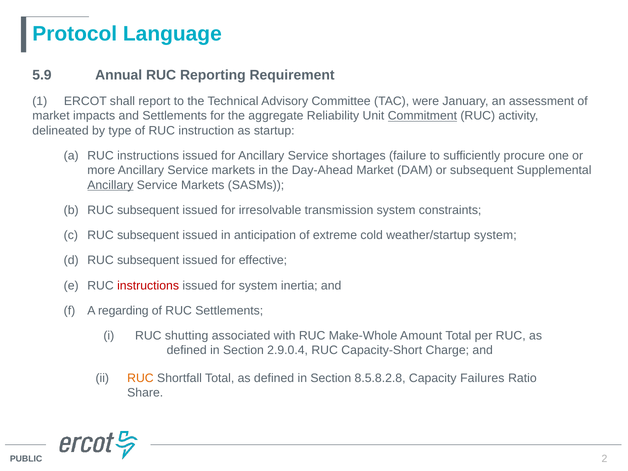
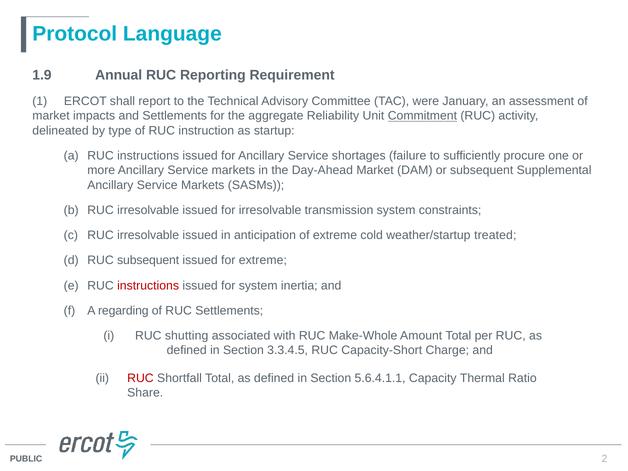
5.9: 5.9 -> 1.9 (42, 75)
Ancillary underline: present -> none (110, 185)
subsequent: subsequent -> irresolvable (148, 210)
subsequent: subsequent -> irresolvable (148, 235)
weather/startup system: system -> treated (495, 235)
for effective: effective -> extreme (263, 260)
2.9.0.4: 2.9.0.4 -> 3.3.4.5 (288, 350)
RUC colour: orange -> red (140, 378)
8.5.8.2.8: 8.5.8.2.8 -> 5.6.4.1.1 (380, 378)
Failures: Failures -> Thermal (482, 378)
